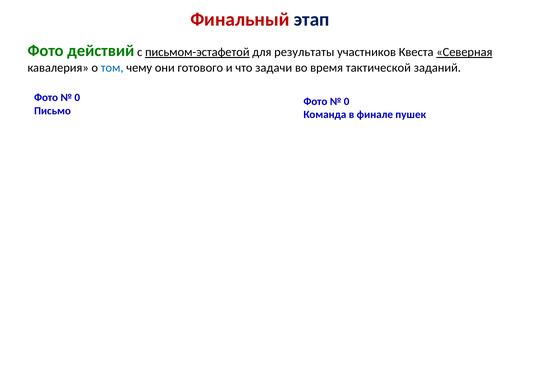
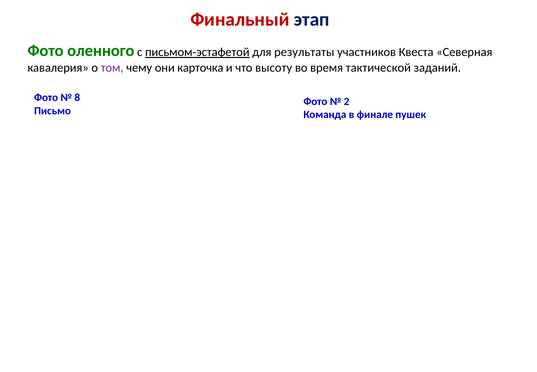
действий: действий -> оленного (101, 51)
Северная underline: present -> none (464, 52)
том colour: blue -> purple (112, 68)
готового: готового -> карточка (200, 68)
задачи: задачи -> высоту (274, 68)
0: 0 -> 8 (77, 98)
0: 0 -> 2 (347, 101)
